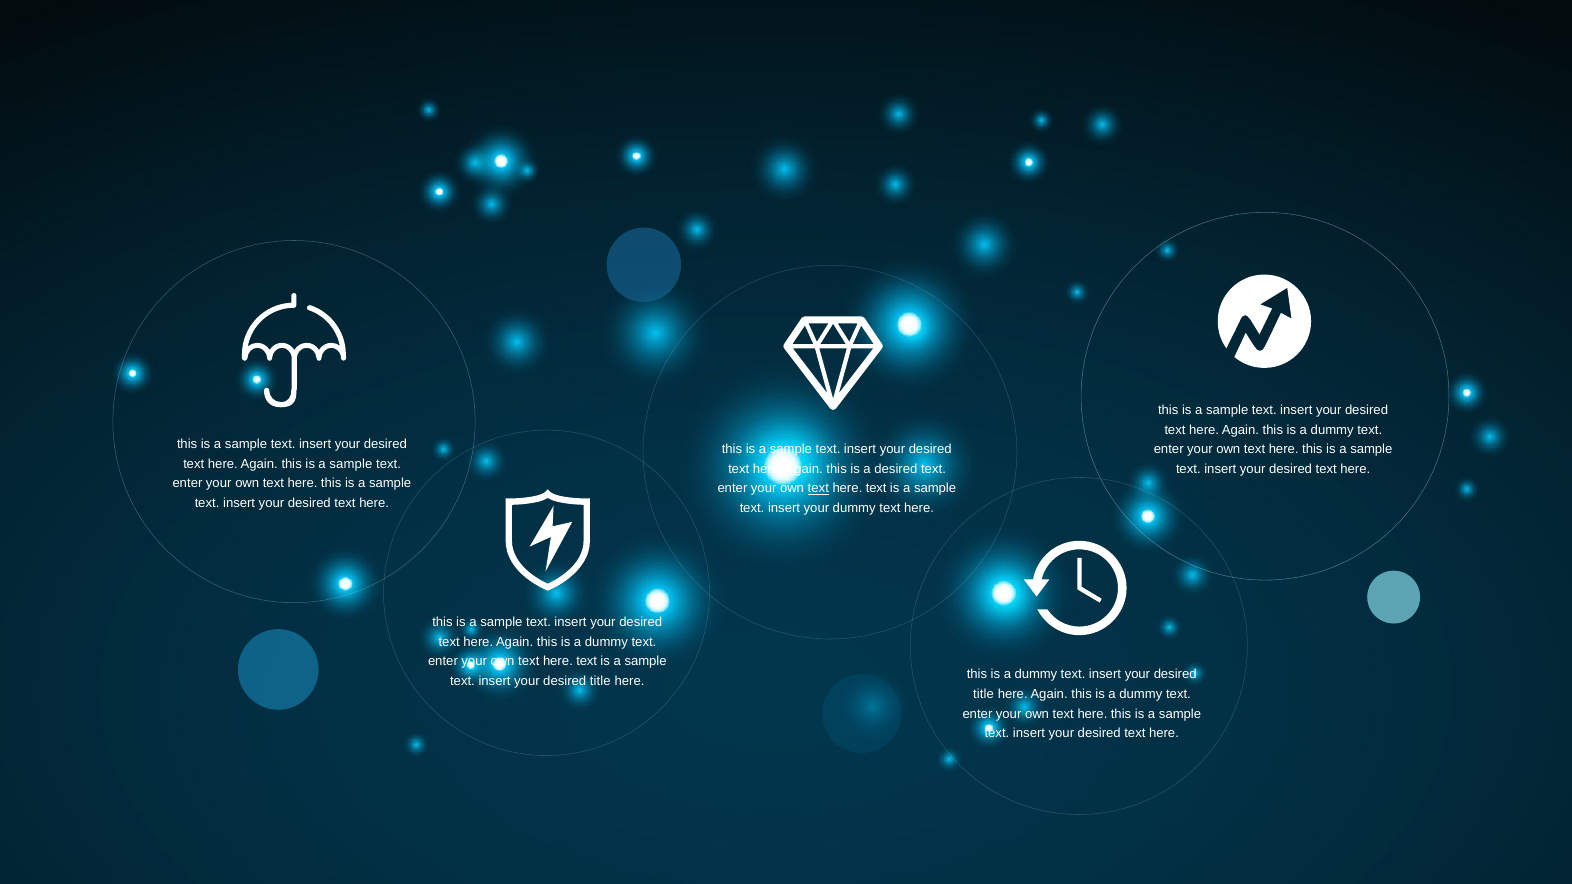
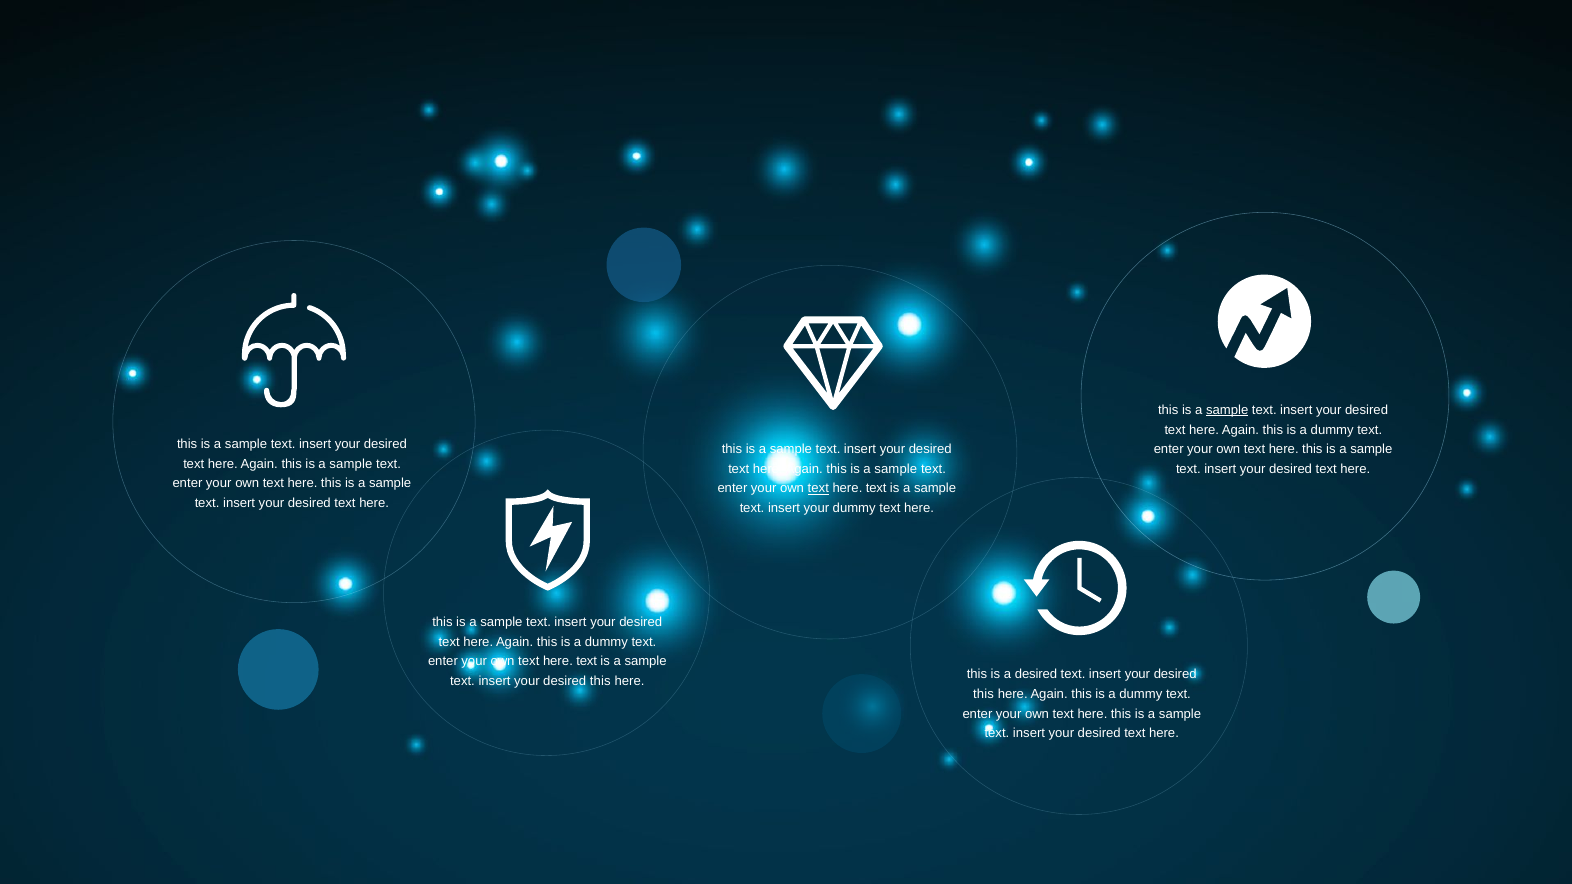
sample underline: none -> present (1227, 410)
desired: desired -> sample (896, 469)
dummy: dummy -> desired (1036, 675)
title: title -> this (600, 681)
title: title -> this (984, 694)
